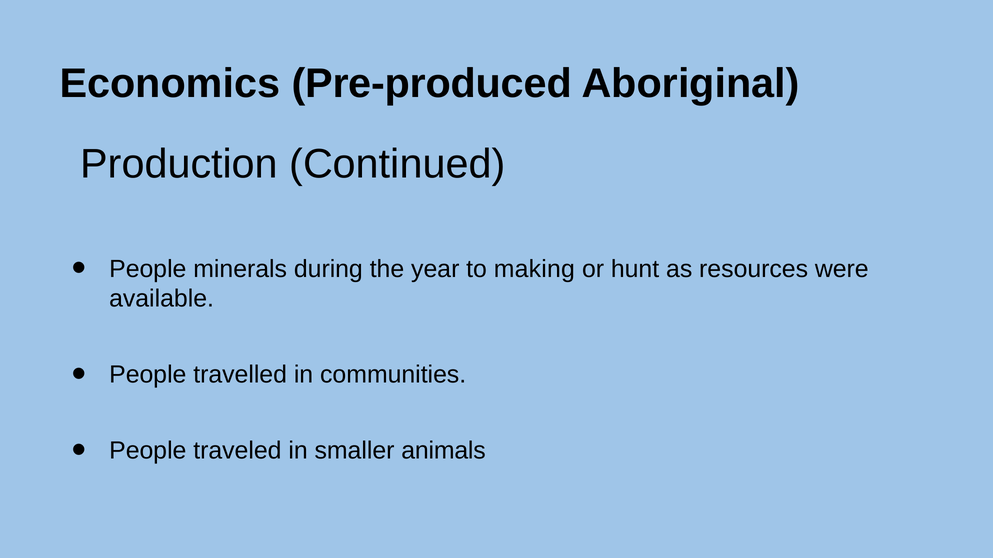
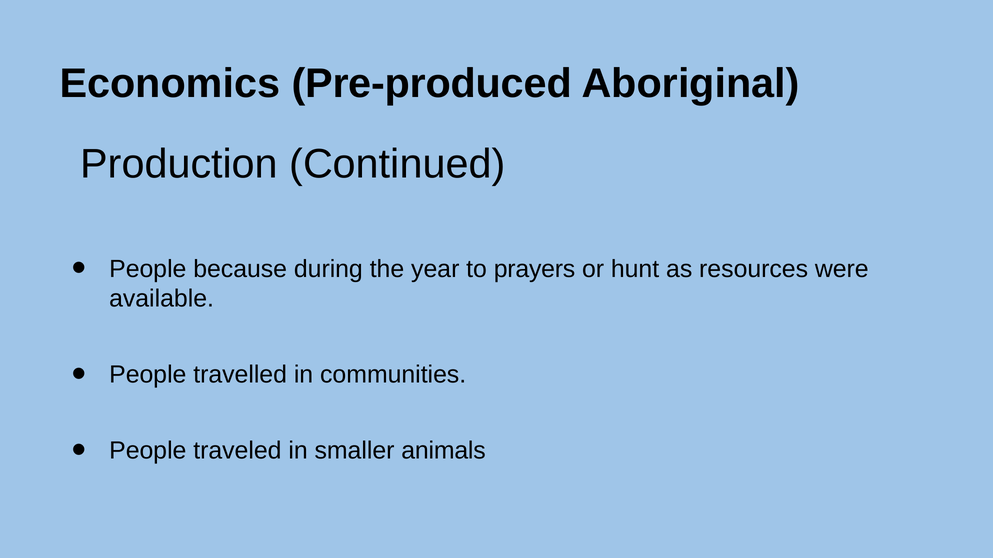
minerals: minerals -> because (240, 269)
making: making -> prayers (535, 269)
